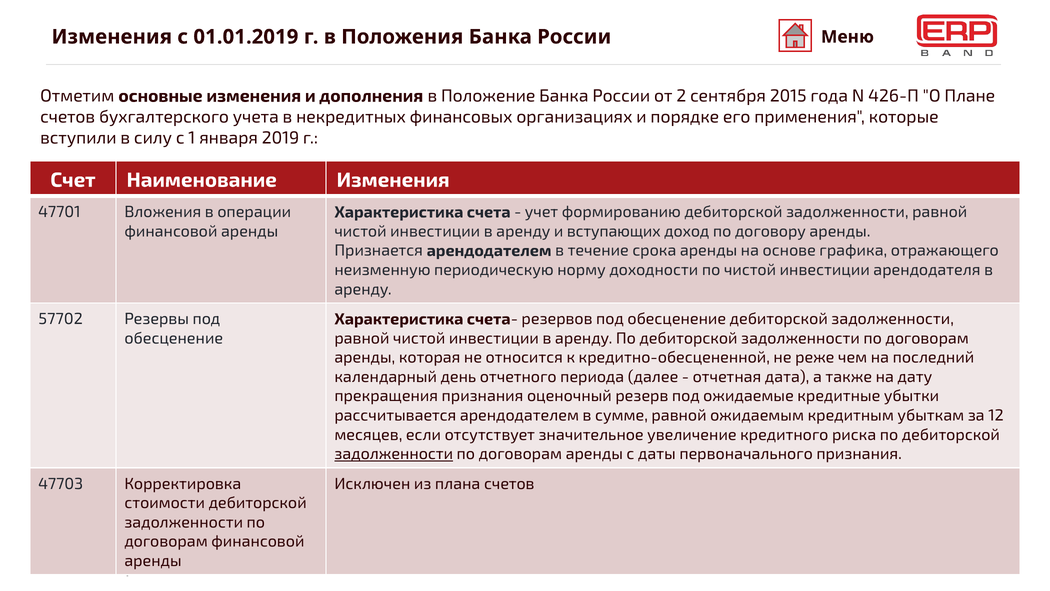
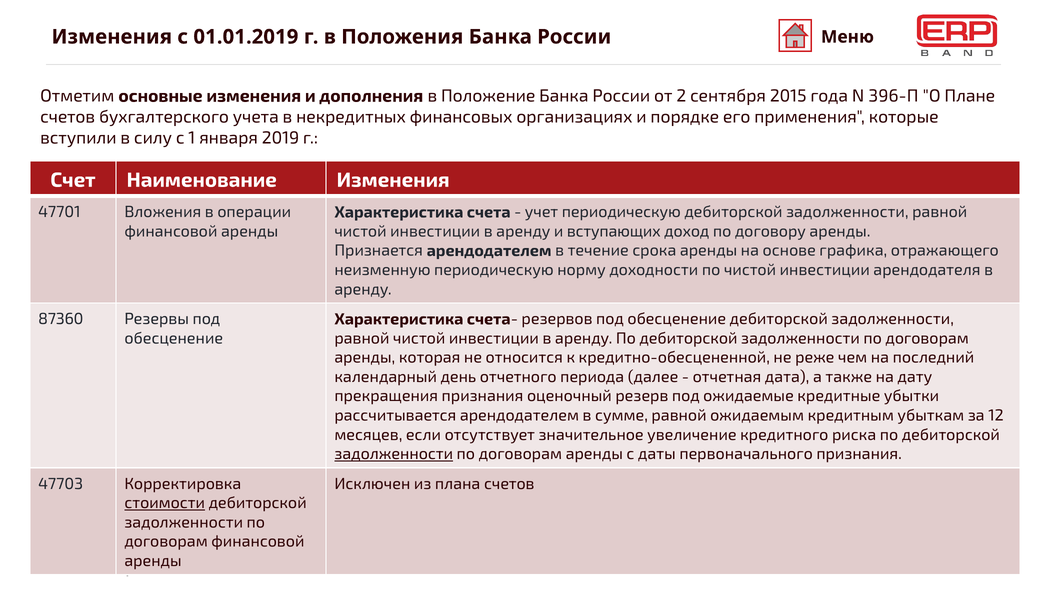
426-П: 426-П -> 396-П (893, 96)
учет формированию: формированию -> периодическую (621, 212)
57702: 57702 -> 87360 (61, 319)
стоимости underline: none -> present (165, 503)
